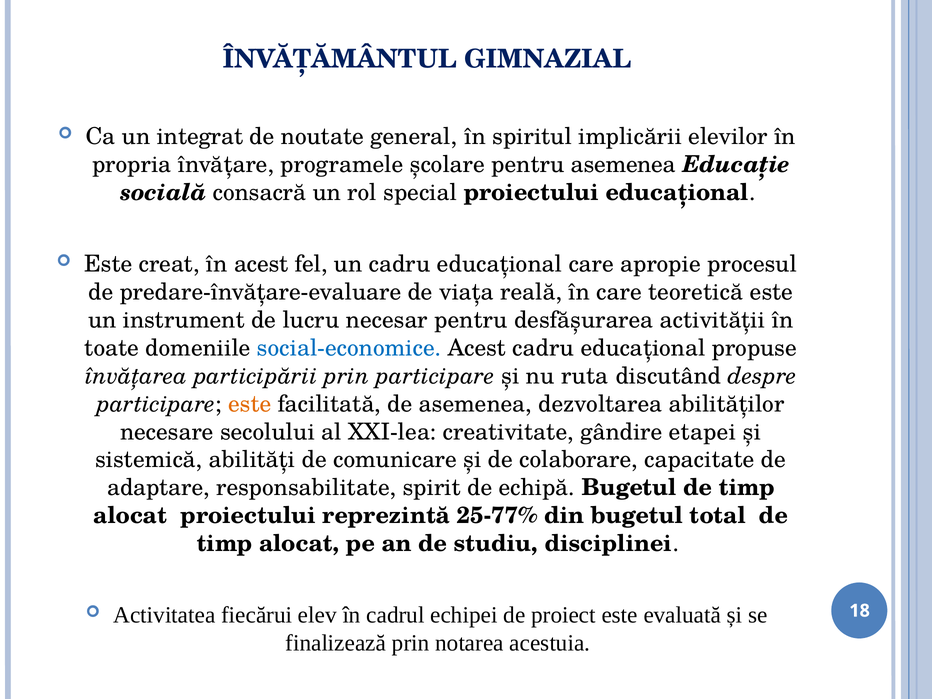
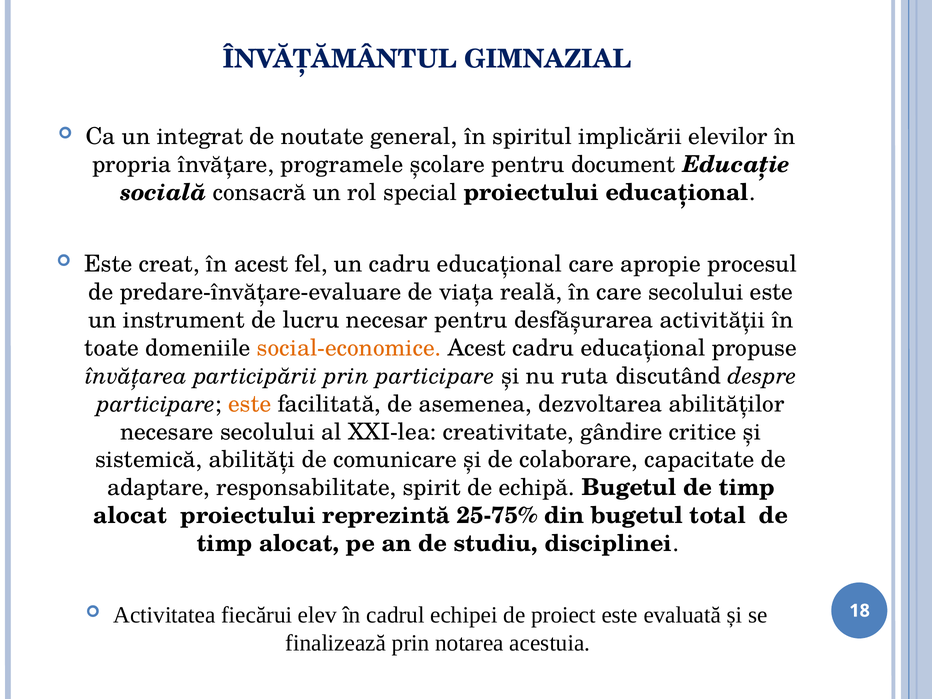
pentru asemenea: asemenea -> document (623, 165)
care teoretică: teoretică -> secolului (696, 292)
social-economice colour: blue -> orange (349, 348)
etapei: etapei -> critice (703, 432)
25-77%: 25-77% -> 25-75% (497, 516)
